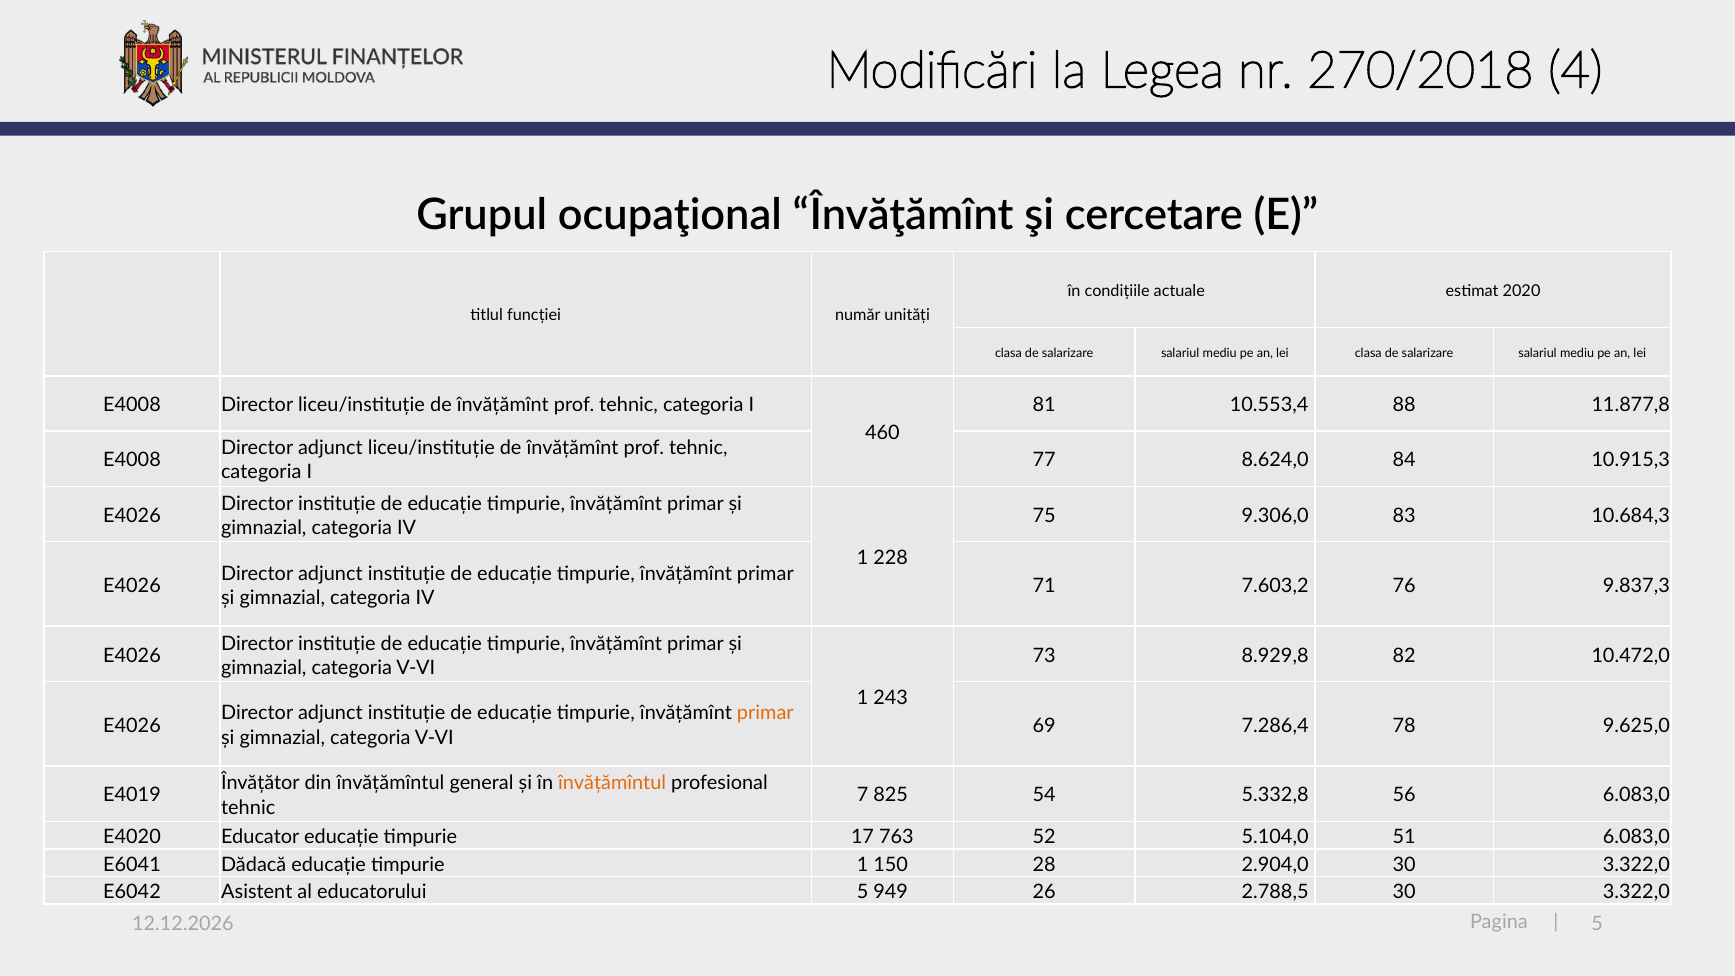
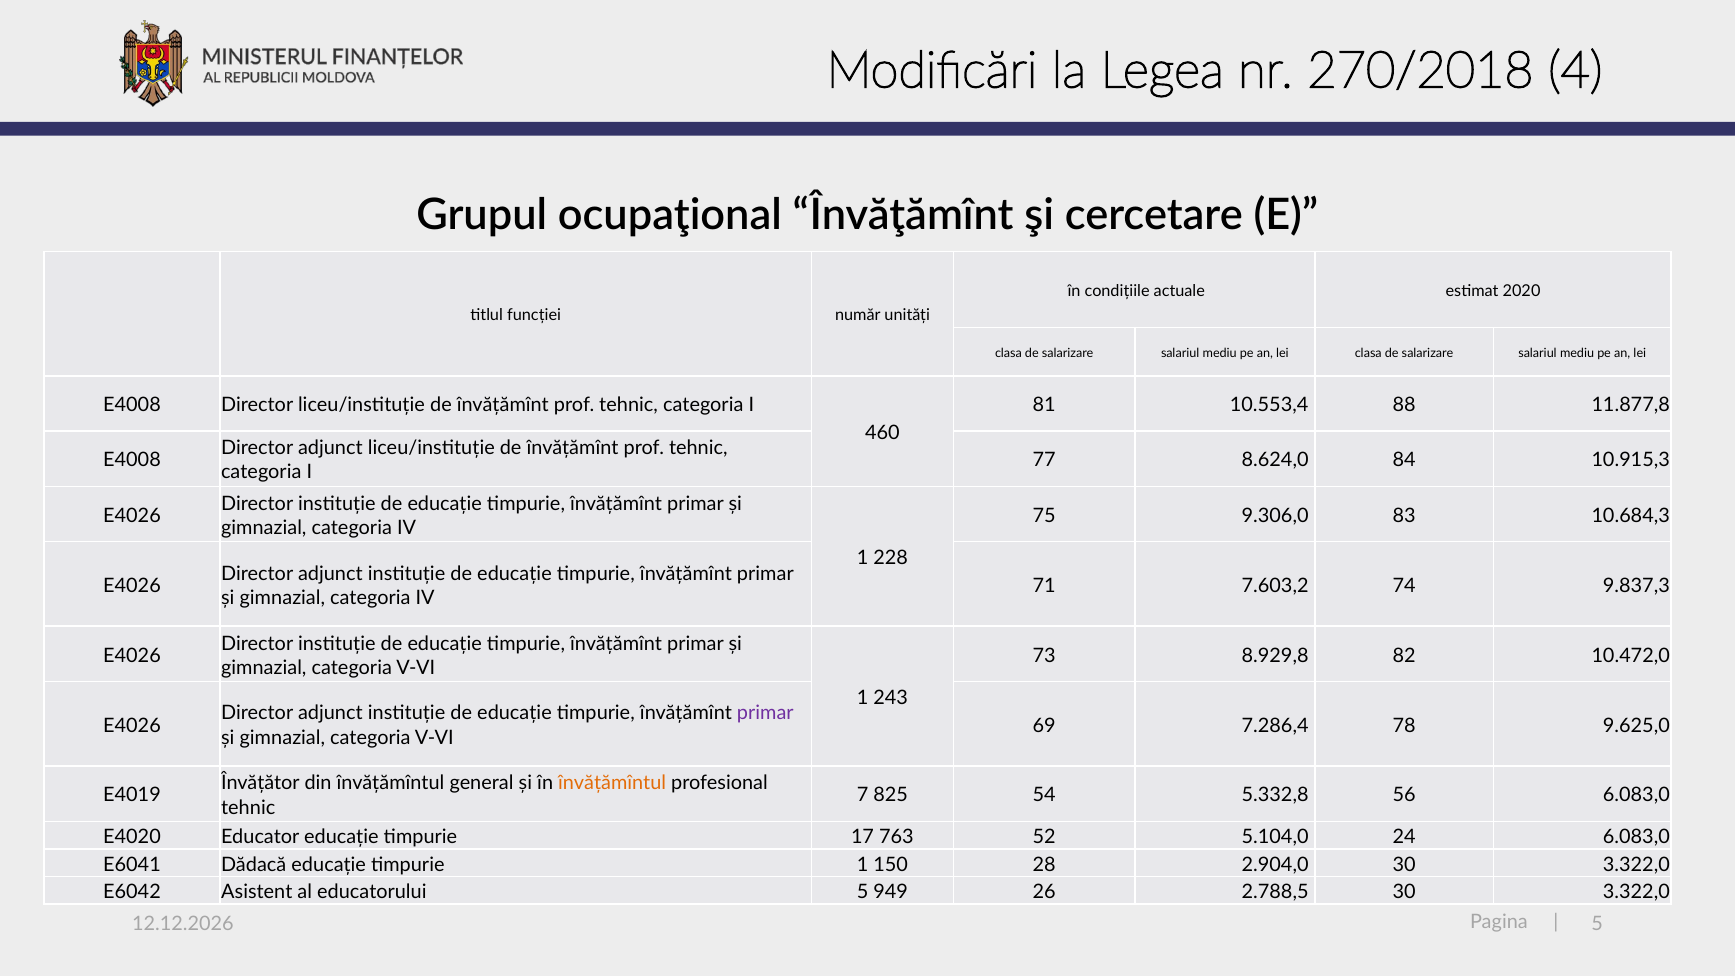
76: 76 -> 74 (1404, 586)
primar colour: orange -> purple (765, 713)
51: 51 -> 24 (1404, 837)
